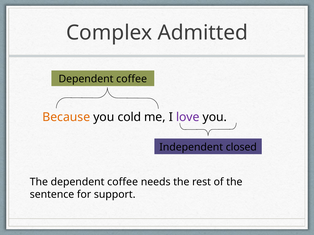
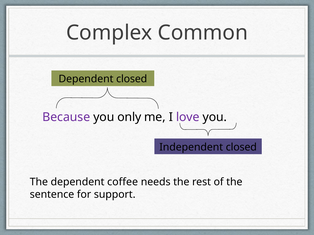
Admitted: Admitted -> Common (203, 33)
coffee: coffee -> closed (132, 79)
Because colour: orange -> purple (66, 117)
cold: cold -> only (129, 117)
